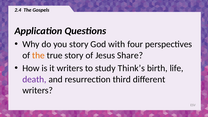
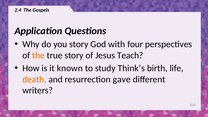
Share: Share -> Teach (130, 55)
it writers: writers -> known (70, 68)
death colour: purple -> orange (34, 80)
third: third -> gave (122, 80)
